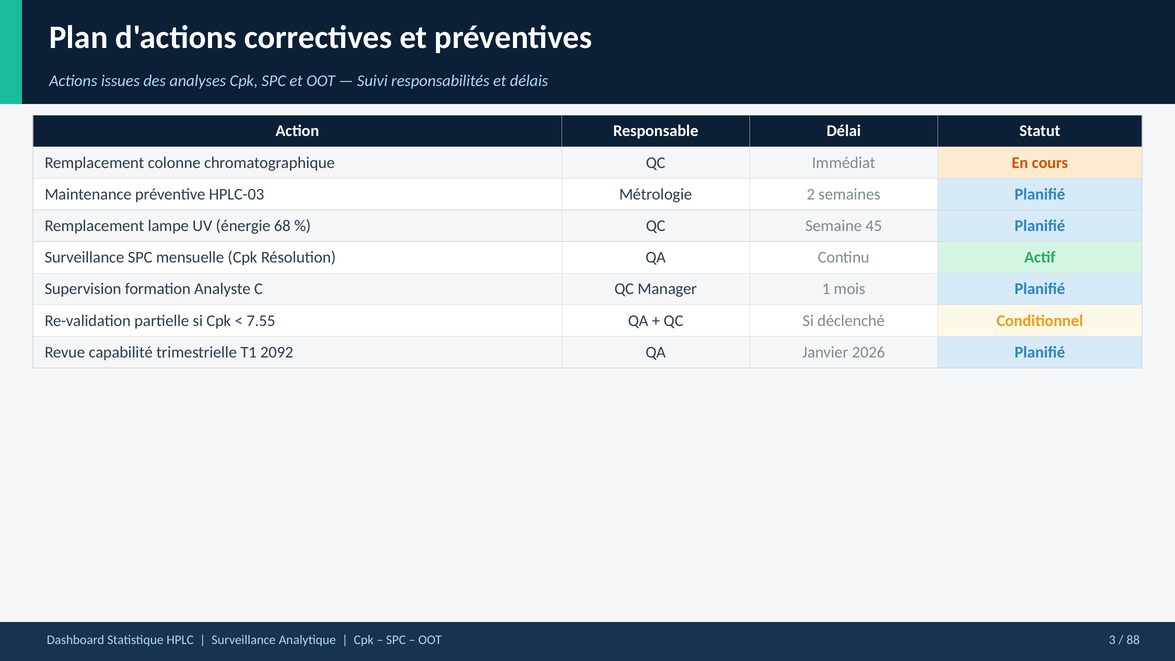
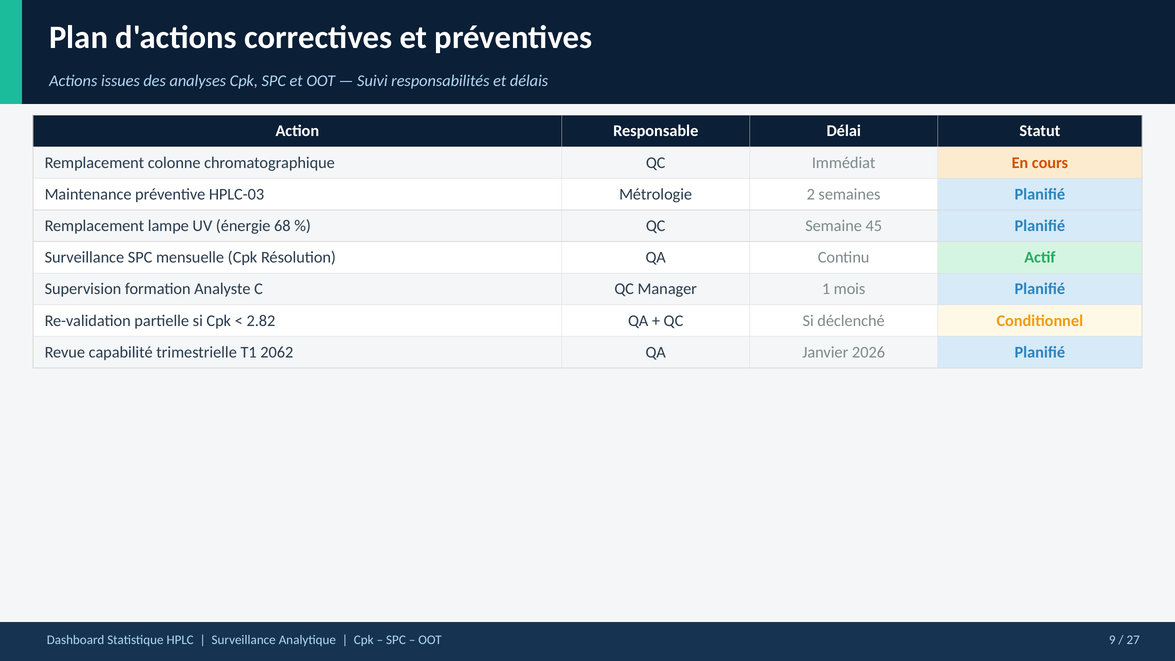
7.55: 7.55 -> 2.82 (261, 321)
2092: 2092 -> 2062 (277, 352)
3: 3 -> 9 (1112, 640)
88: 88 -> 27 (1133, 640)
